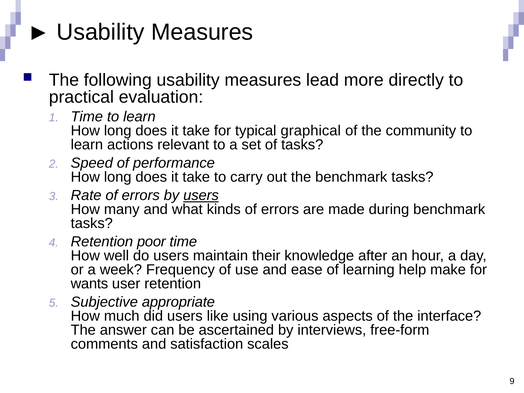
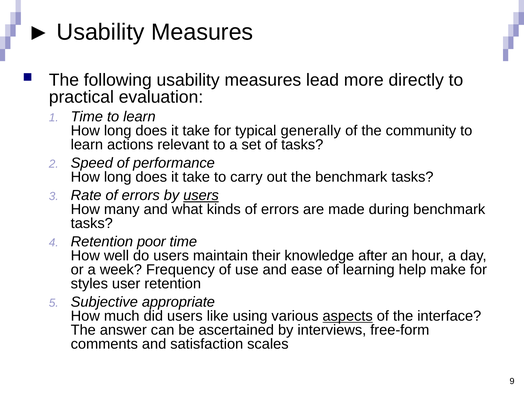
graphical: graphical -> generally (311, 131)
wants: wants -> styles (89, 284)
aspects underline: none -> present (348, 316)
